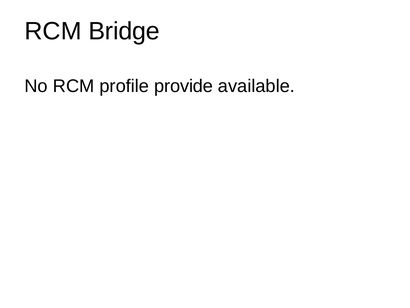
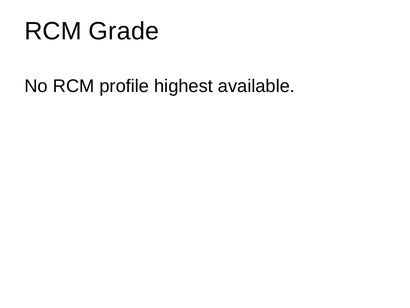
Bridge: Bridge -> Grade (124, 31)
provide: provide -> highest (184, 86)
